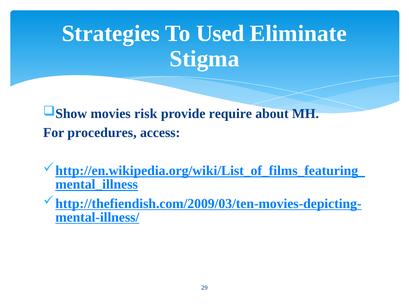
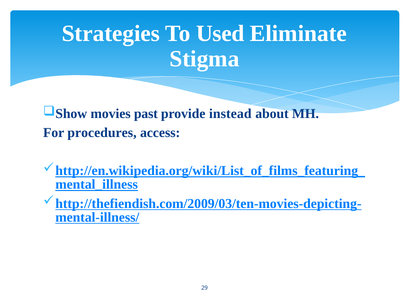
risk: risk -> past (146, 113)
require: require -> instead (230, 113)
